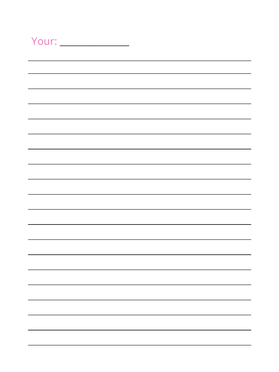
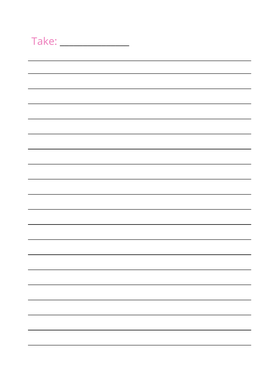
Your: Your -> Take (44, 42)
